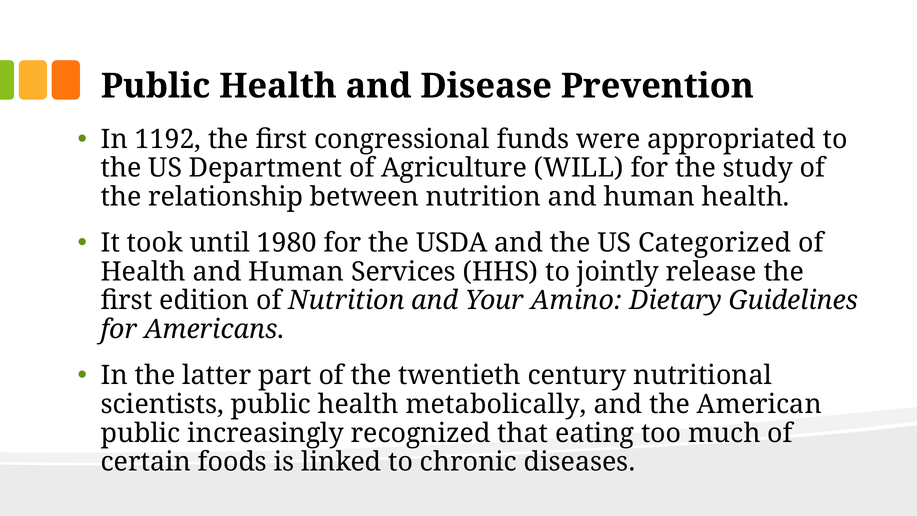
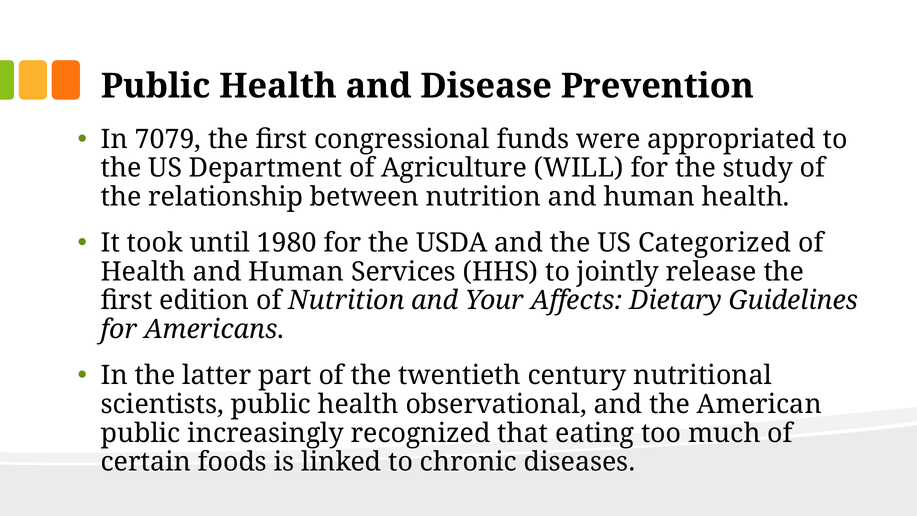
1192: 1192 -> 7079 (168, 139)
Amino: Amino -> Affects (577, 301)
metabolically: metabolically -> observational (496, 404)
